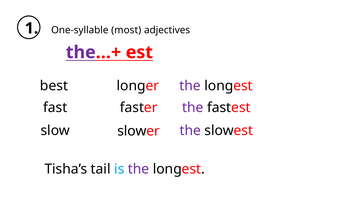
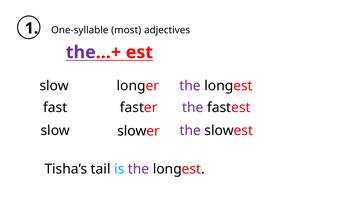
best: best -> slow (54, 86)
